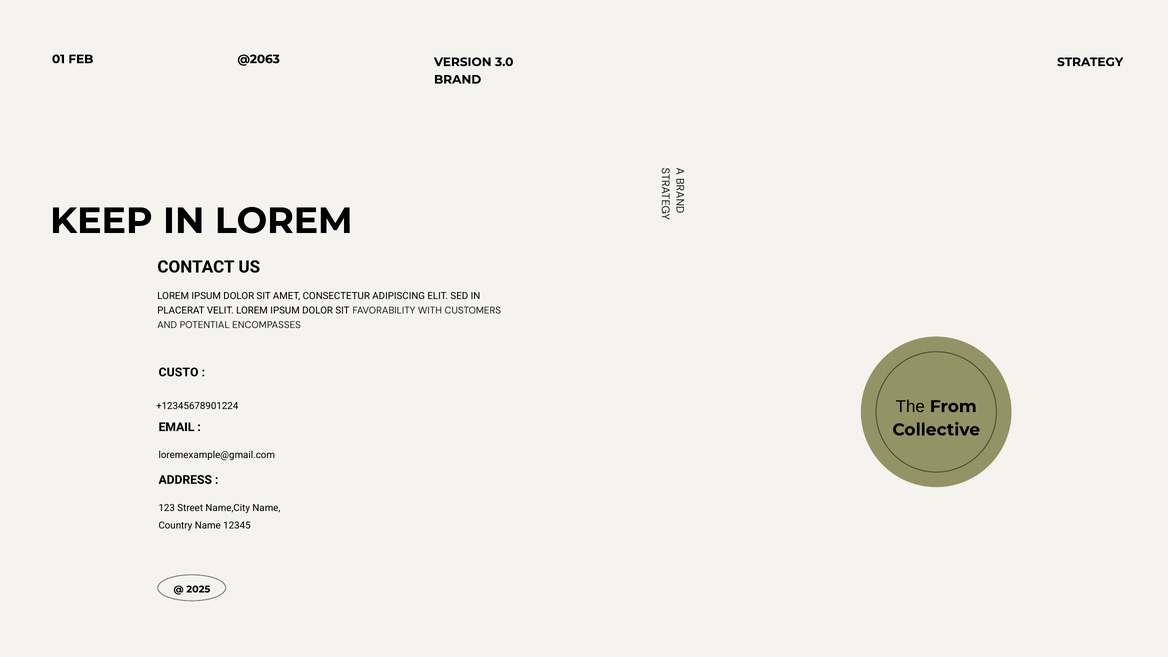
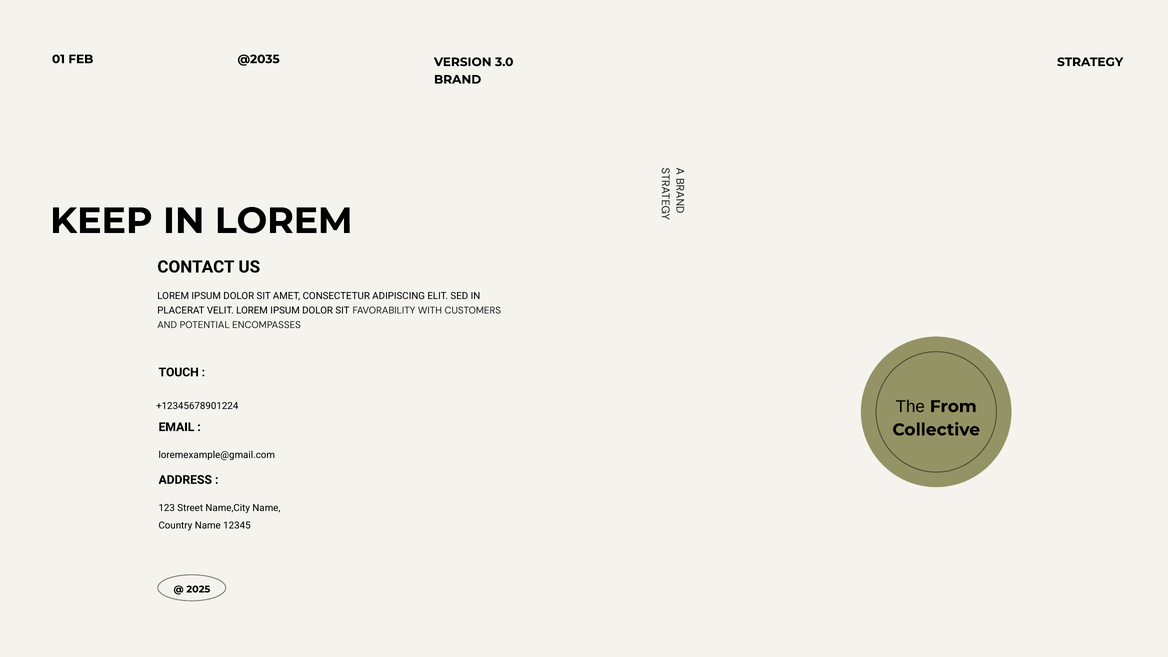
@2063: @2063 -> @2035 (259, 59)
CUSTO: CUSTO -> TOUCH (179, 372)
